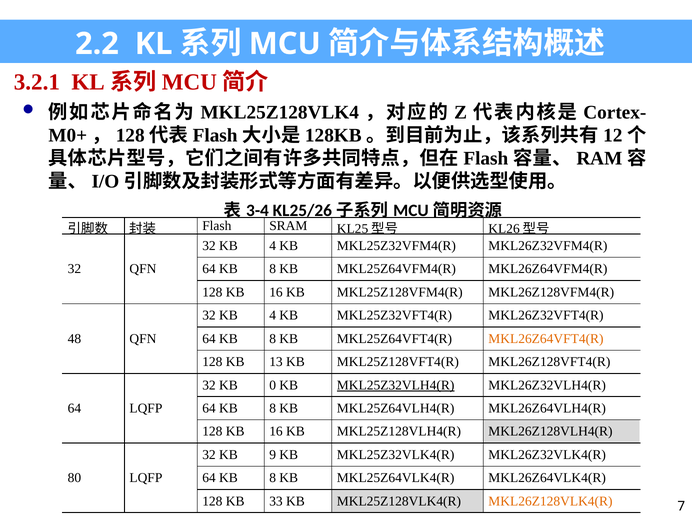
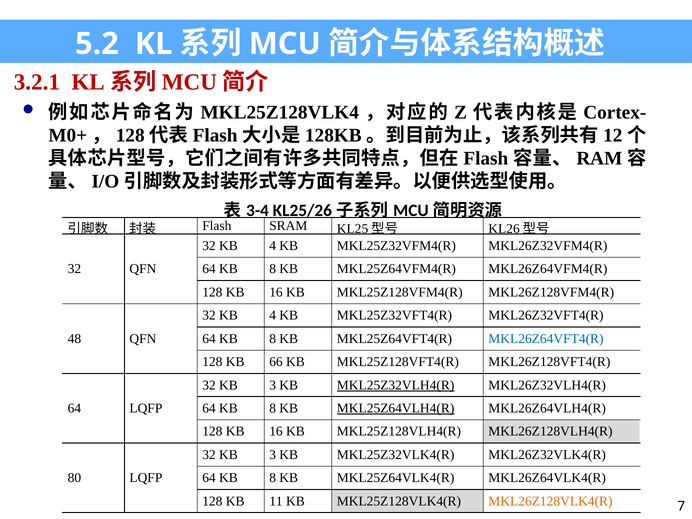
2.2: 2.2 -> 5.2 (97, 44)
MKL26Z64VFT4(R colour: orange -> blue (546, 339)
13: 13 -> 66 (276, 362)
0: 0 -> 3 (273, 385)
MKL25Z64VLH4(R underline: none -> present (396, 408)
9: 9 -> 3 (273, 455)
33: 33 -> 11 (276, 501)
